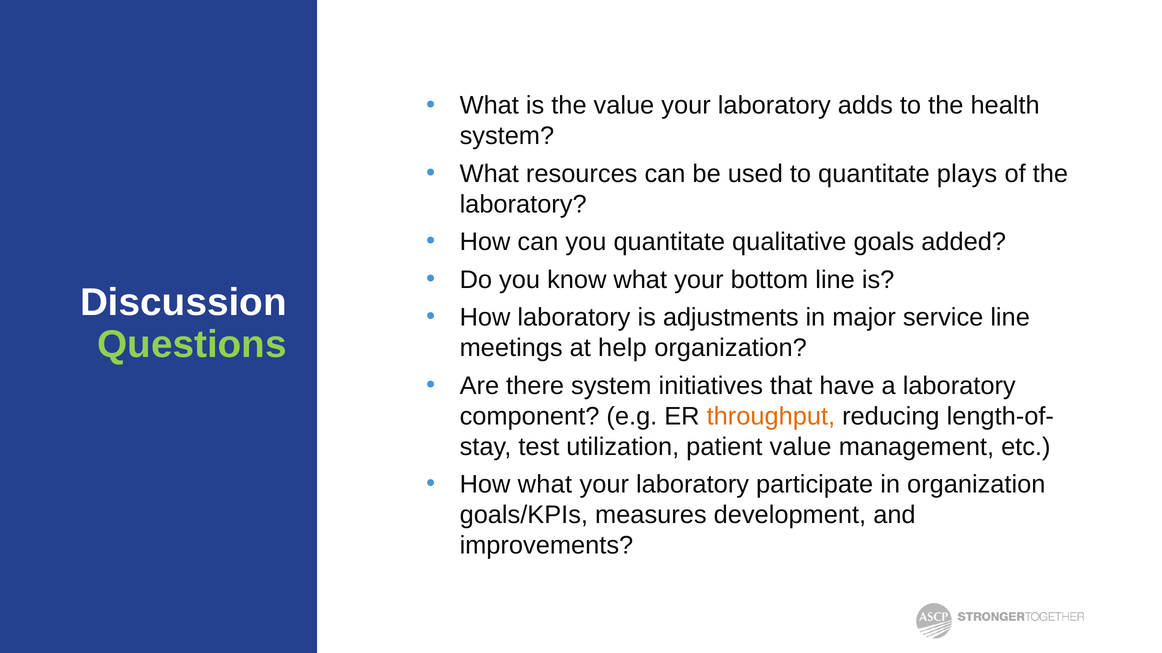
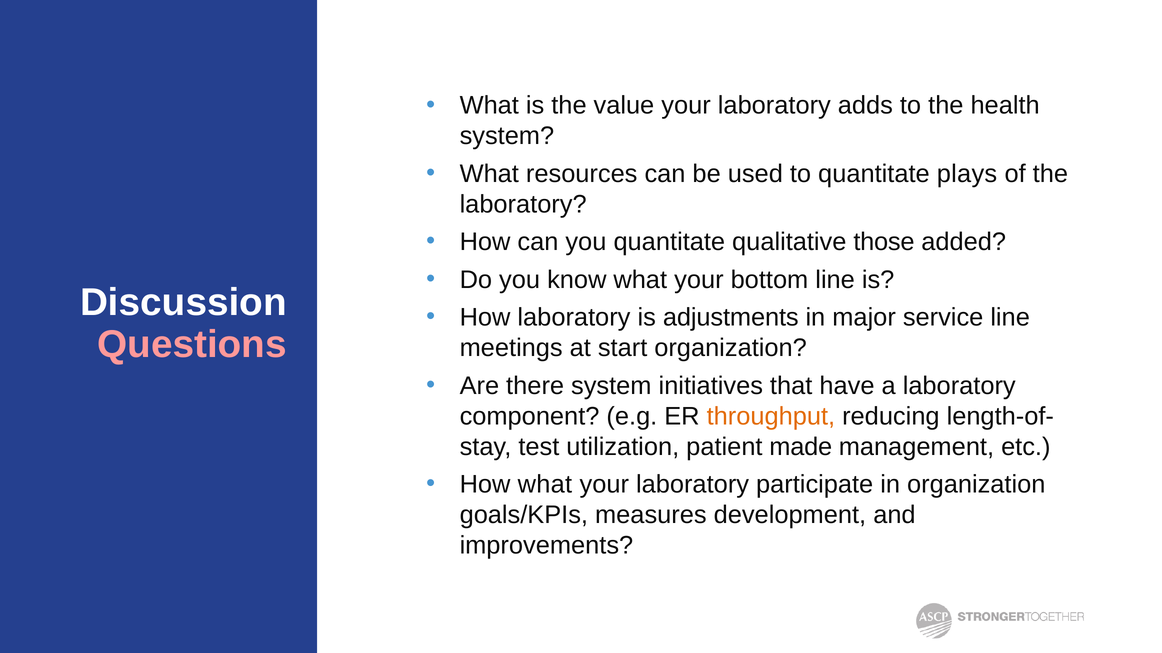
goals: goals -> those (884, 242)
Questions colour: light green -> pink (192, 345)
help: help -> start (623, 348)
patient value: value -> made (801, 447)
